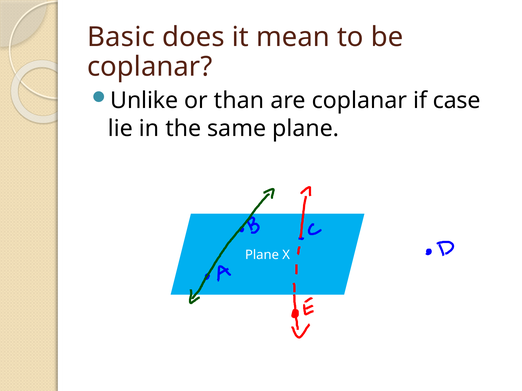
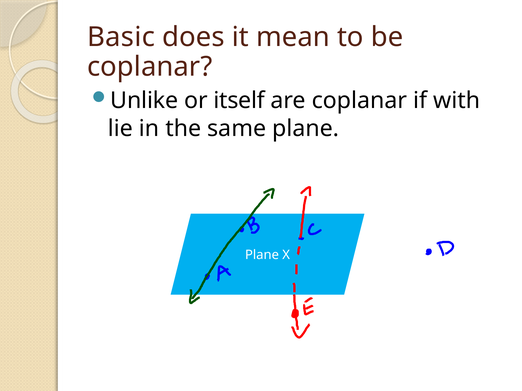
than: than -> itself (239, 101)
case: case -> with (457, 101)
